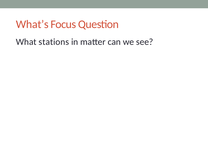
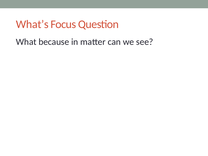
stations: stations -> because (54, 42)
